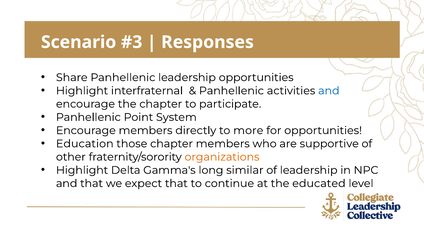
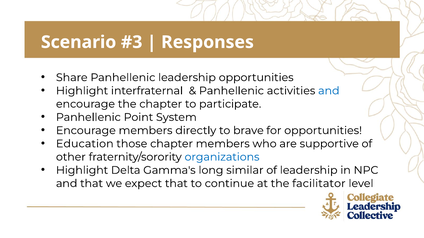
more: more -> brave (248, 131)
organizations colour: orange -> blue (222, 157)
educated: educated -> facilitator (319, 184)
